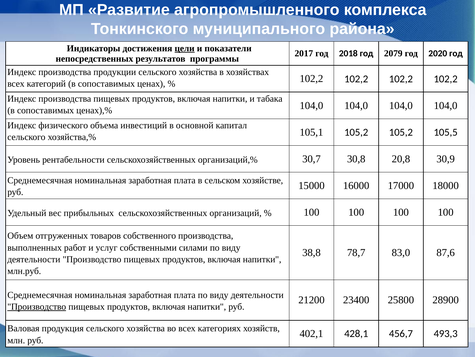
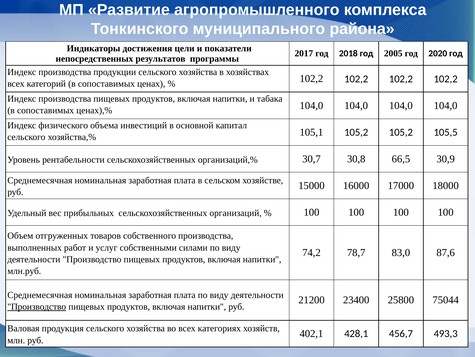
цели underline: present -> none (185, 48)
2079: 2079 -> 2005 (393, 53)
20,8: 20,8 -> 66,5 (401, 159)
38,8: 38,8 -> 74,2 (312, 252)
28900: 28900 -> 75044 (446, 299)
